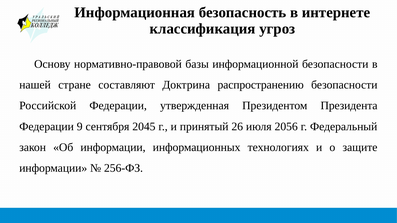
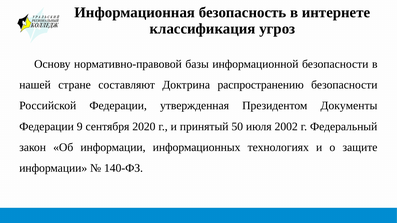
Президента: Президента -> Документы (349, 106)
2045: 2045 -> 2020 (144, 127)
26: 26 -> 50 (237, 127)
2056: 2056 -> 2002 (286, 127)
256-ФЗ: 256-ФЗ -> 140-ФЗ (124, 168)
